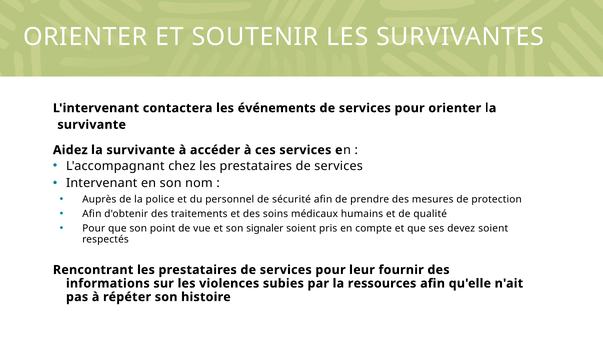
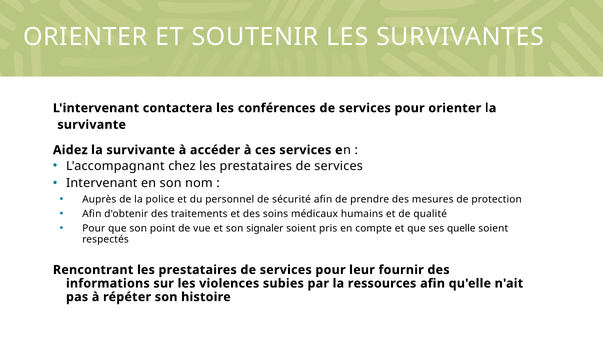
événements: événements -> conférences (277, 108)
devez: devez -> quelle (461, 229)
